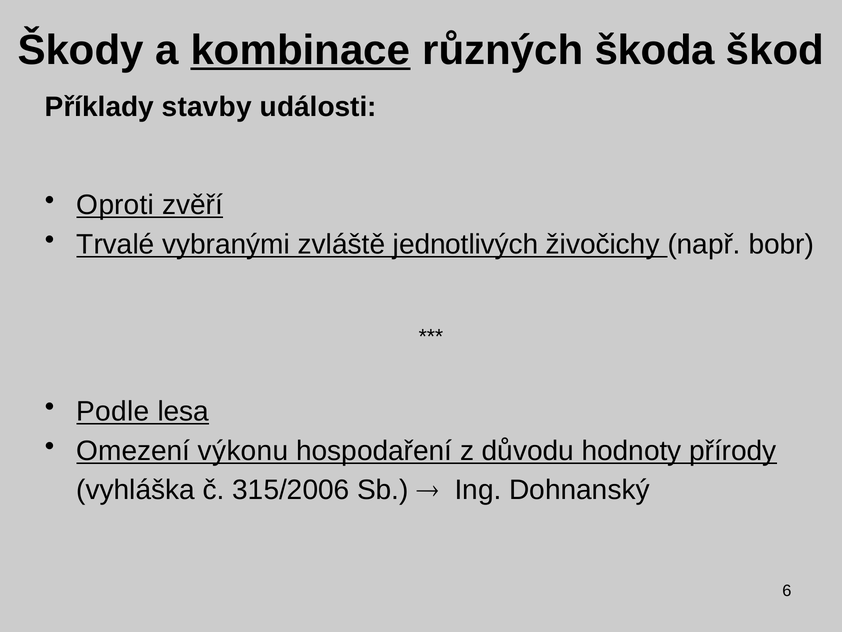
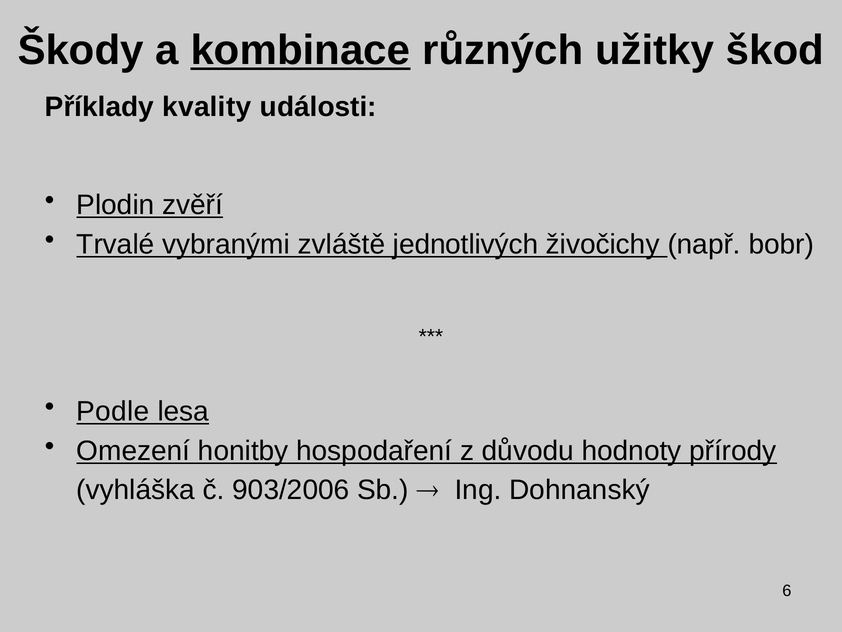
škoda: škoda -> užitky (655, 50)
stavby: stavby -> kvality (207, 107)
Oproti: Oproti -> Plodin (115, 205)
výkonu: výkonu -> honitby (243, 450)
315/2006: 315/2006 -> 903/2006 (291, 490)
